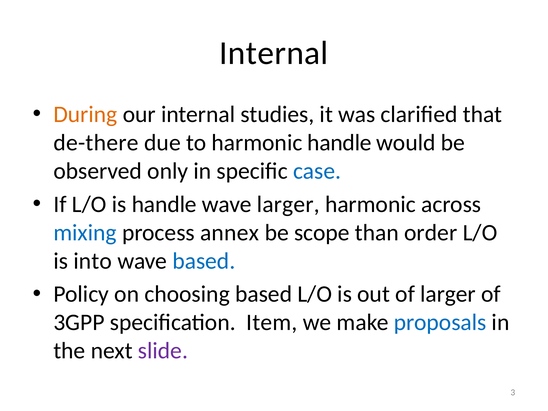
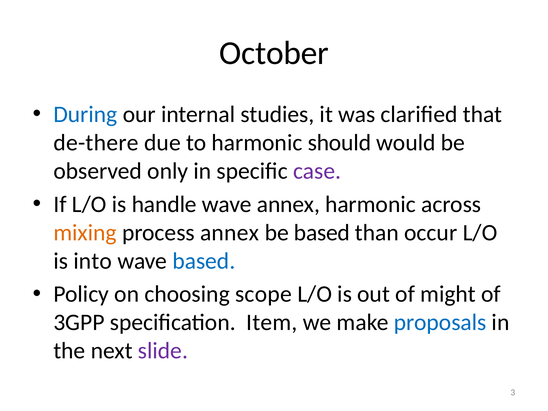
Internal: Internal -> October (274, 53)
During colour: orange -> blue (85, 114)
harmonic handle: handle -> should (339, 143)
case colour: blue -> purple (317, 171)
wave larger: larger -> annex (288, 204)
mixing colour: blue -> orange (85, 233)
be scope: scope -> based (322, 233)
order: order -> occur (431, 233)
choosing based: based -> scope (263, 294)
of larger: larger -> might (448, 294)
